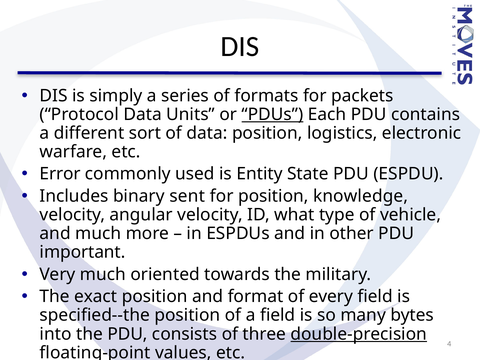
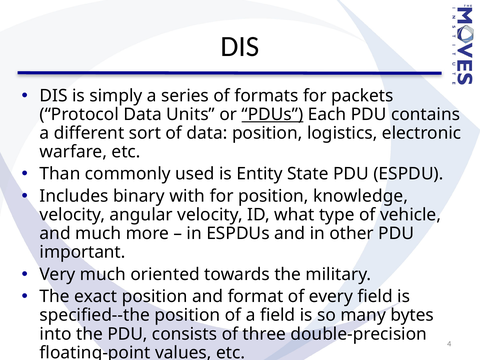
Error: Error -> Than (60, 174)
sent: sent -> with (187, 196)
double-precision underline: present -> none (359, 334)
